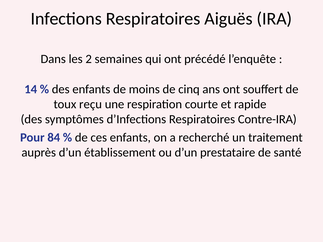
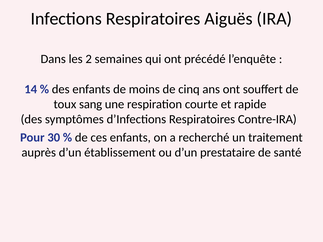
reçu: reçu -> sang (91, 104)
84: 84 -> 30 (54, 138)
